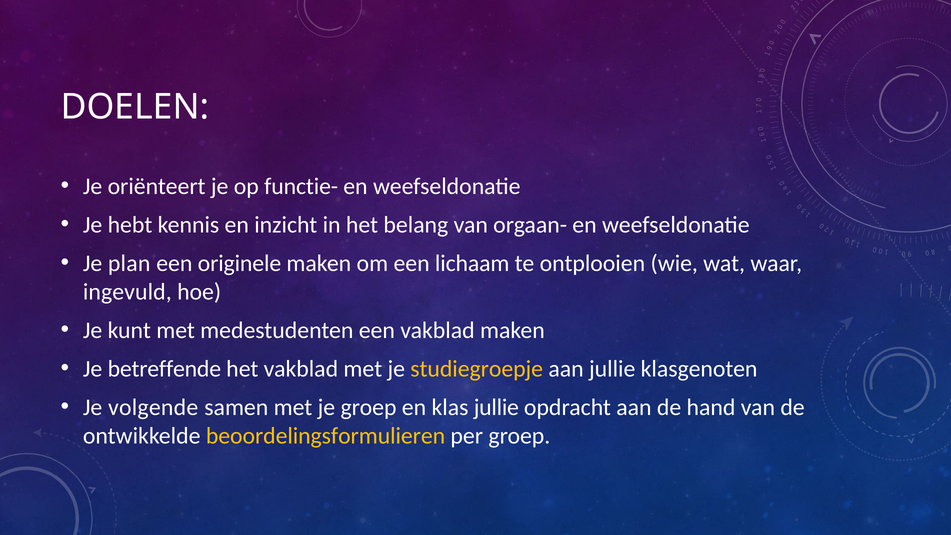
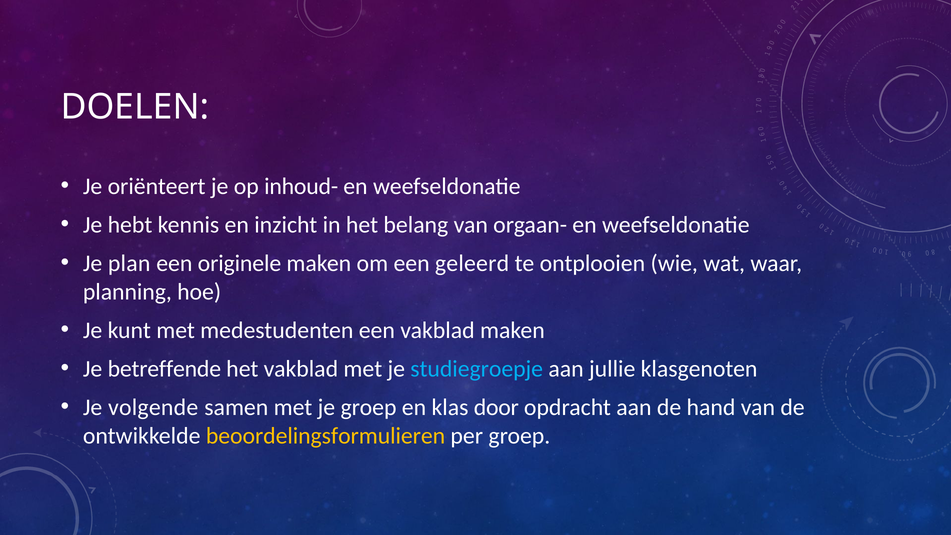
functie-: functie- -> inhoud- (301, 186)
lichaam: lichaam -> geleerd (472, 263)
ingevuld: ingevuld -> planning (127, 292)
studiegroepje colour: yellow -> light blue (477, 369)
klas jullie: jullie -> door (496, 407)
